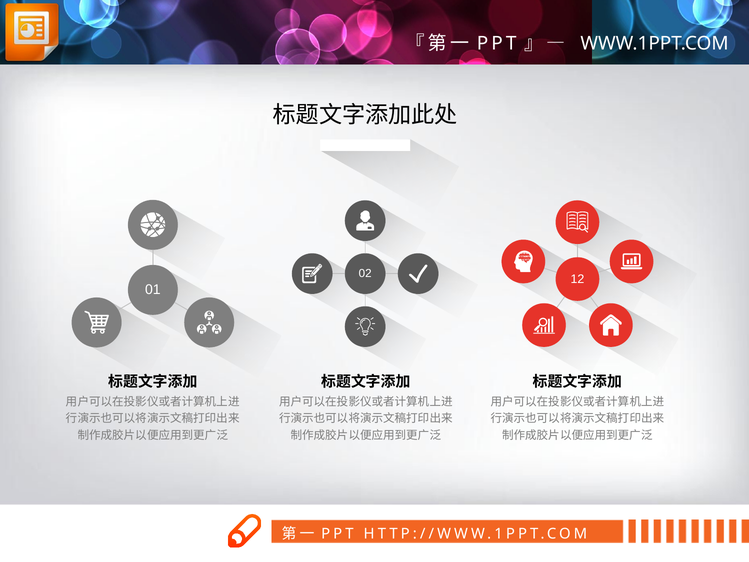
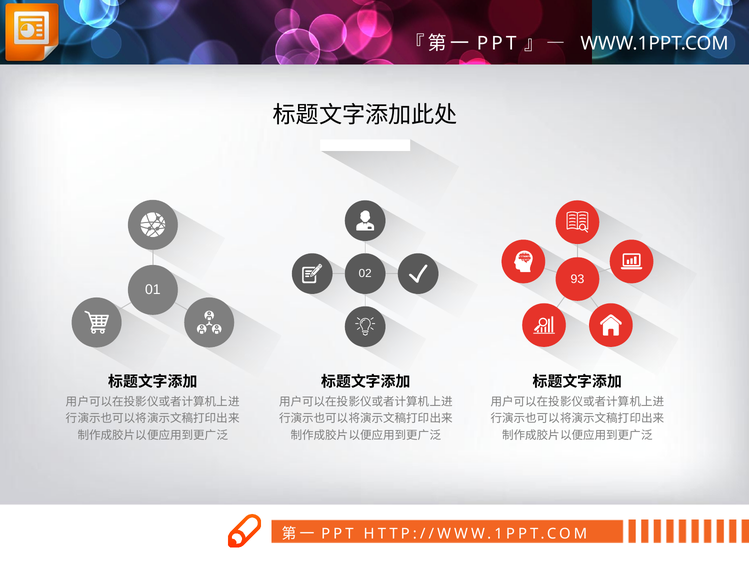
12: 12 -> 93 (577, 279)
